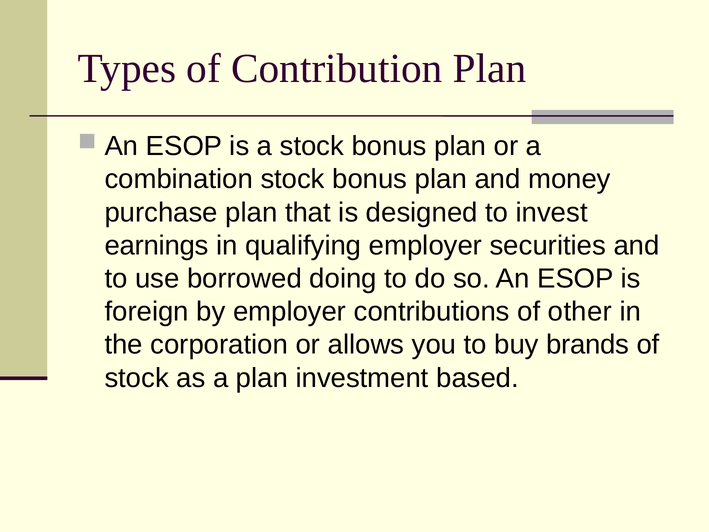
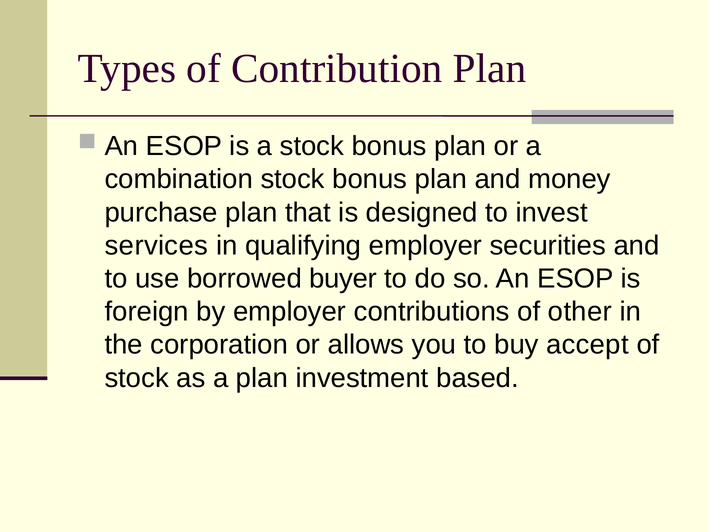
earnings: earnings -> services (156, 245)
doing: doing -> buyer (343, 279)
brands: brands -> accept (587, 345)
